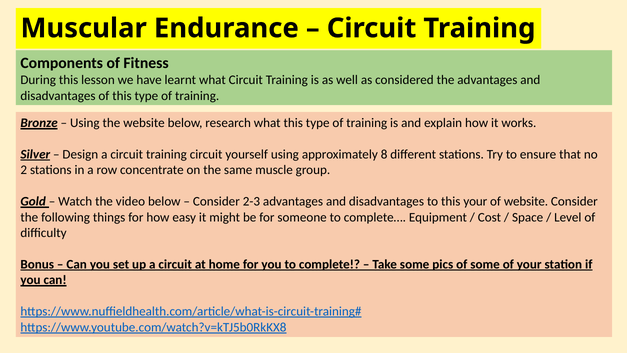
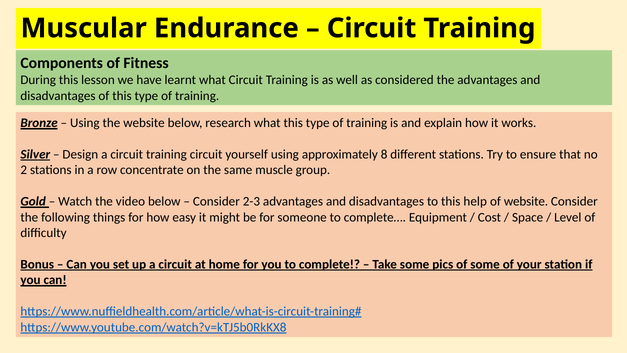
this your: your -> help (475, 201)
